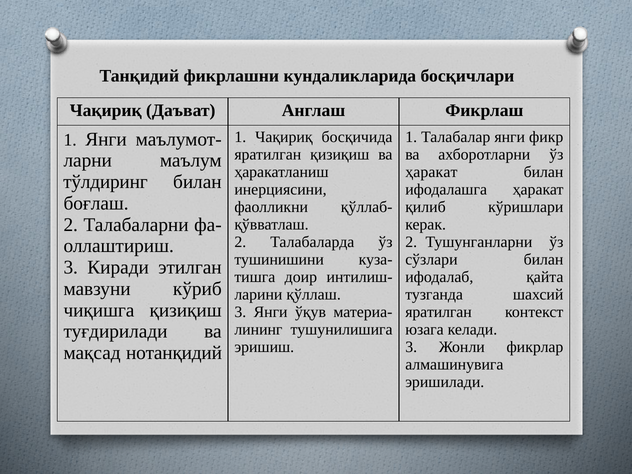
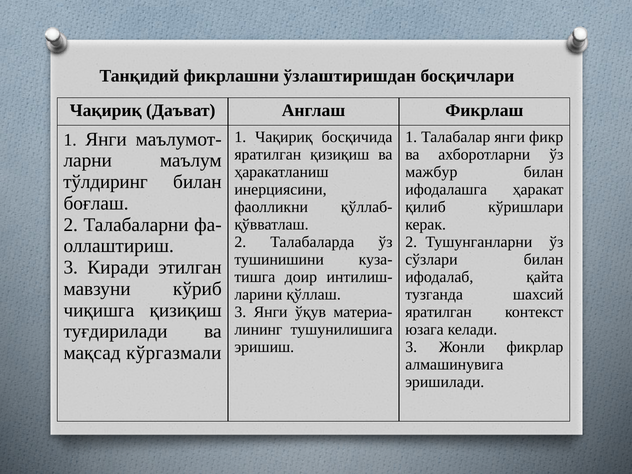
кундаликларида: кундаликларида -> ўзлаштиришдан (350, 76)
ҳаракат: ҳаракат -> мажбур (431, 172)
нотанқидий: нотанқидий -> кўргазмали (174, 353)
